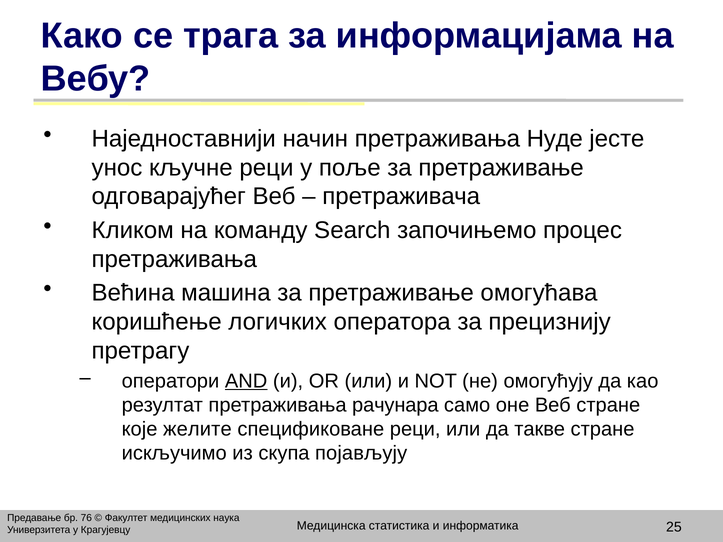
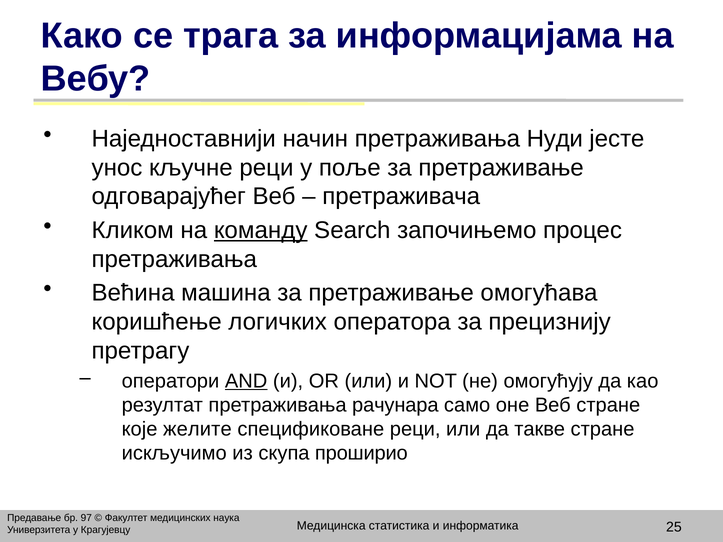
Нуде: Нуде -> Нуди (555, 139)
команду underline: none -> present (261, 230)
појављују: појављују -> проширио (361, 453)
76: 76 -> 97 (86, 518)
